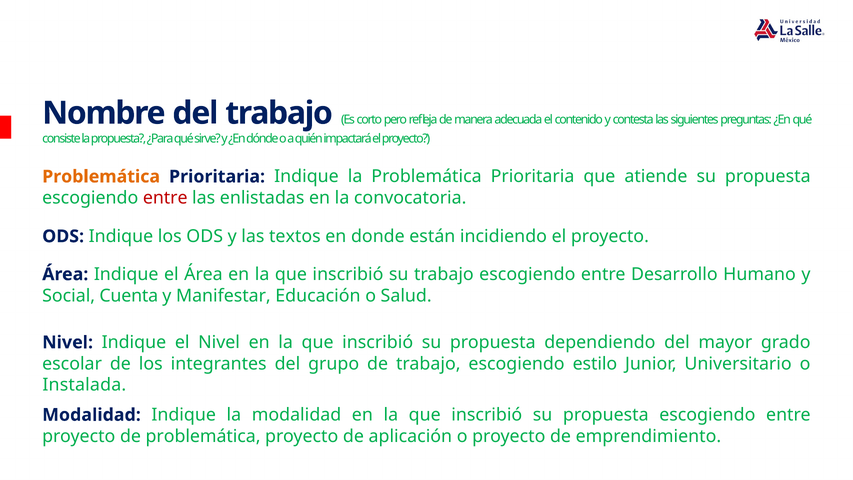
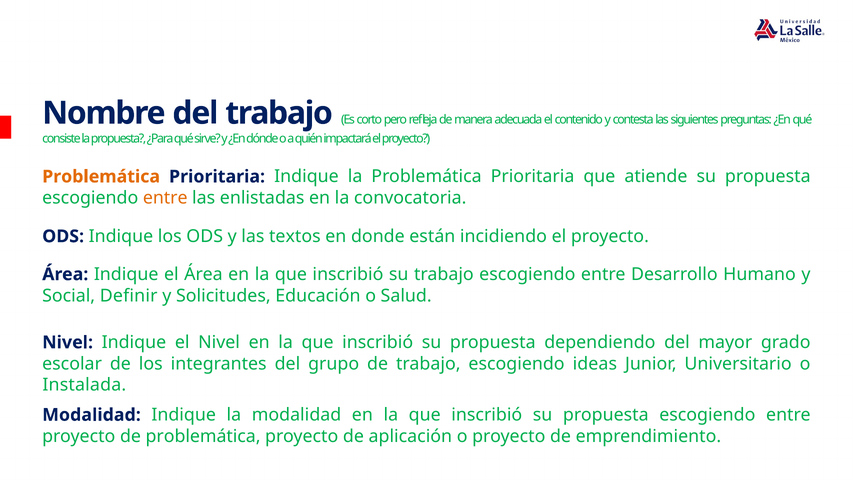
entre colour: red -> orange (165, 198)
Cuenta: Cuenta -> Definir (129, 296)
Manifestar: Manifestar -> Solicitudes (223, 296)
estilo: estilo -> ideas (595, 364)
